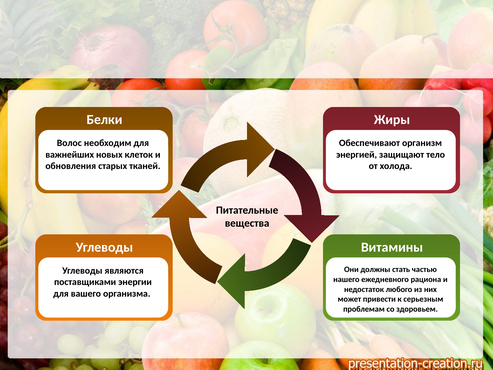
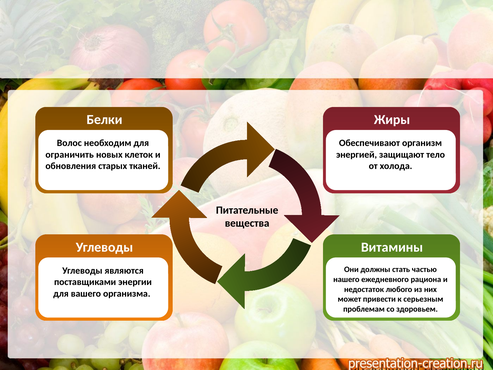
важнейших: важнейших -> ограничить (70, 154)
